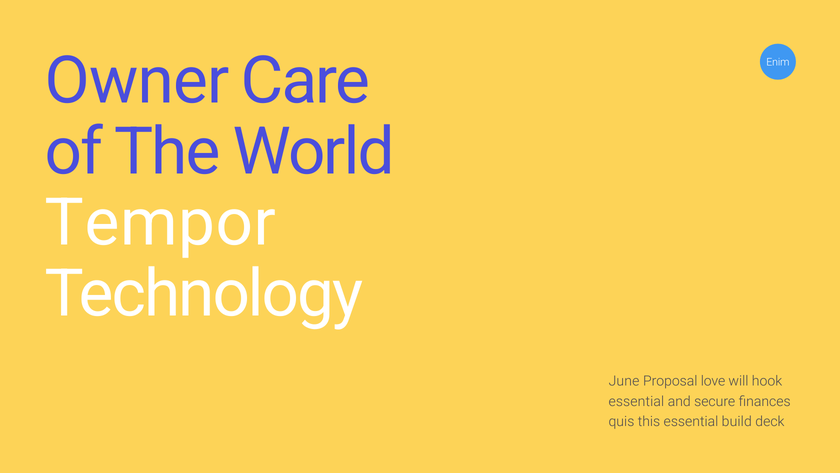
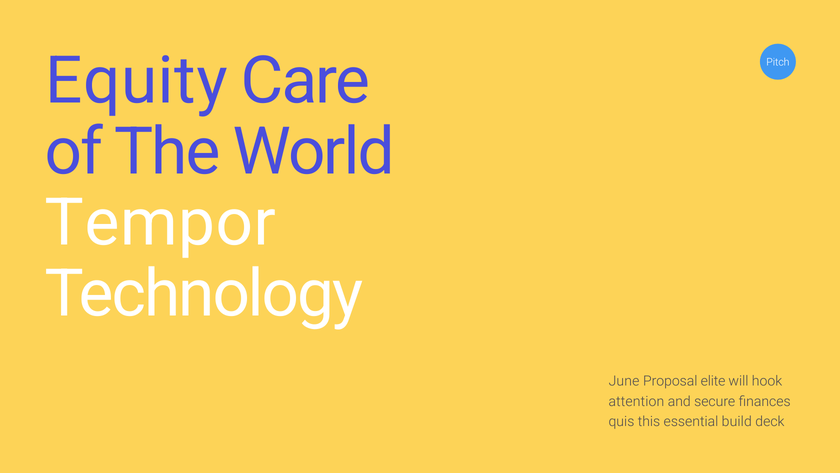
Owner: Owner -> Equity (136, 81)
Enim: Enim -> Pitch (778, 62)
love: love -> elite (713, 381)
essential: essential -> attention (636, 401)
